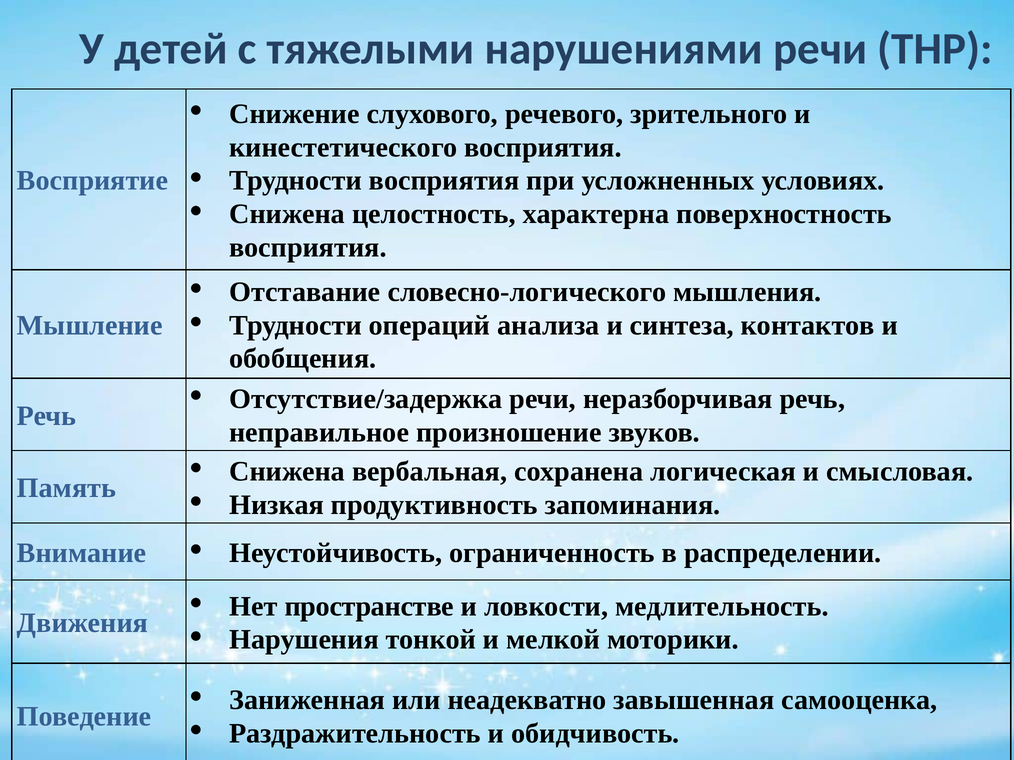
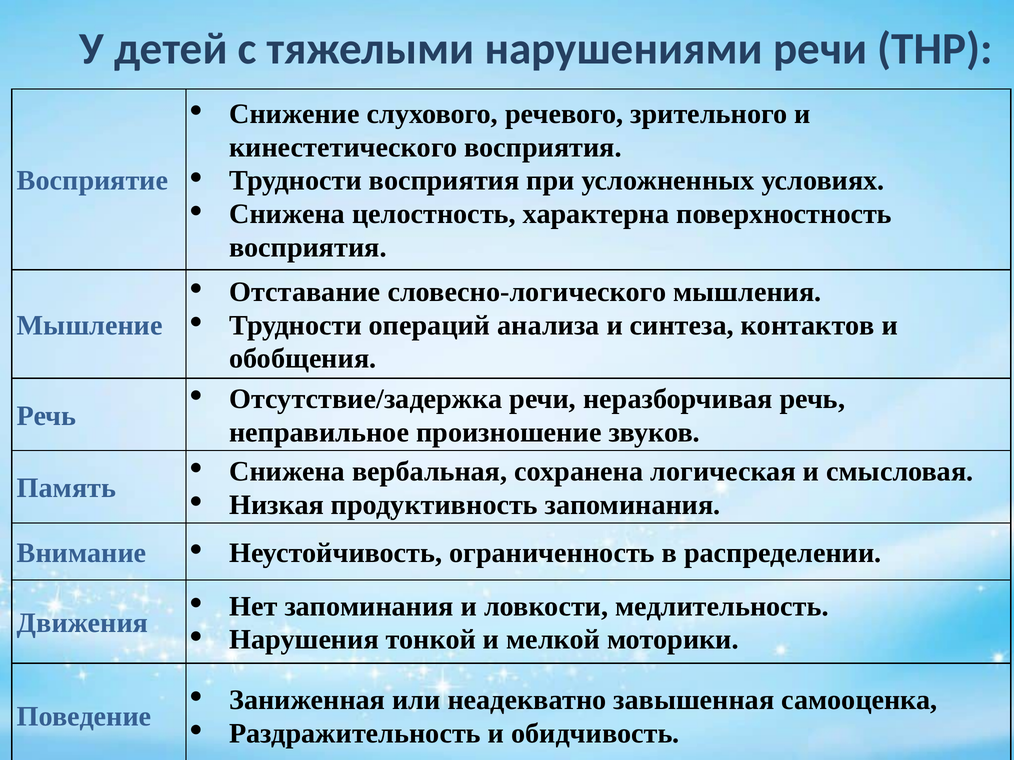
Нет пространстве: пространстве -> запоминания (369, 607)
